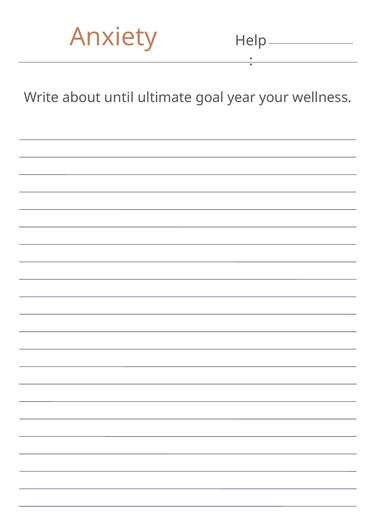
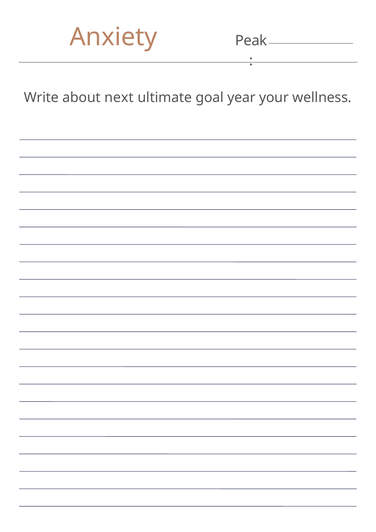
Help: Help -> Peak (251, 41)
until: until -> next (119, 98)
